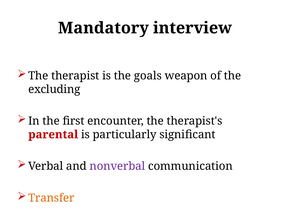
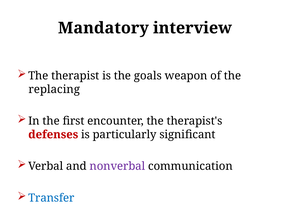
excluding: excluding -> replacing (54, 89)
parental: parental -> defenses (53, 134)
Transfer colour: orange -> blue (51, 197)
